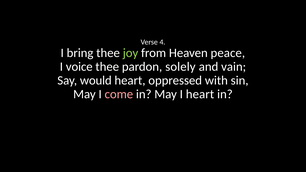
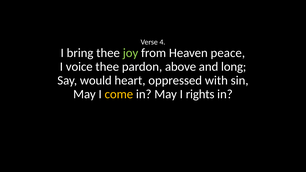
solely: solely -> above (181, 67)
vain: vain -> long (234, 67)
come colour: pink -> yellow (119, 94)
I heart: heart -> rights (200, 94)
